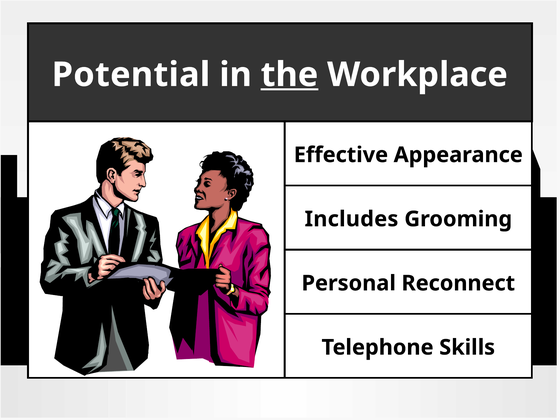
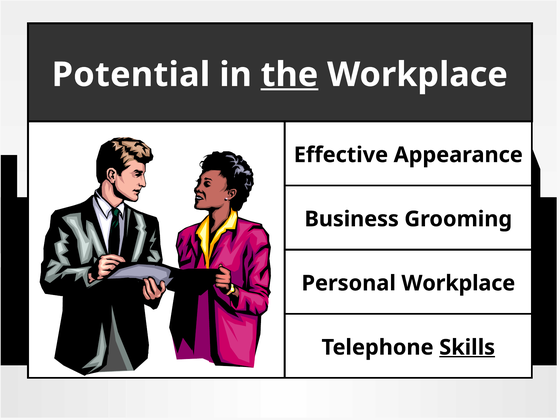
Includes: Includes -> Business (352, 219)
Personal Reconnect: Reconnect -> Workplace (458, 283)
Skills underline: none -> present (467, 347)
